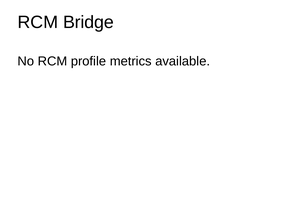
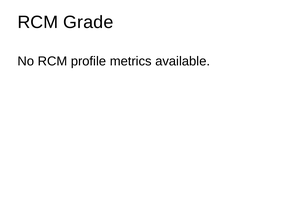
Bridge: Bridge -> Grade (88, 22)
